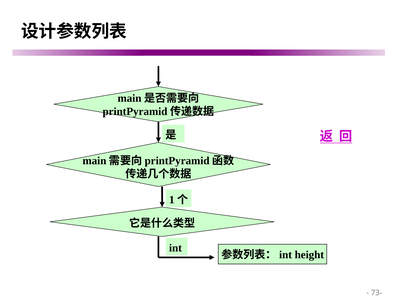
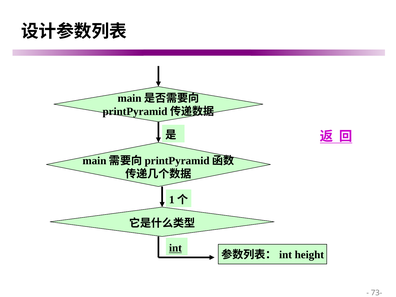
int underline: none -> present (175, 248)
